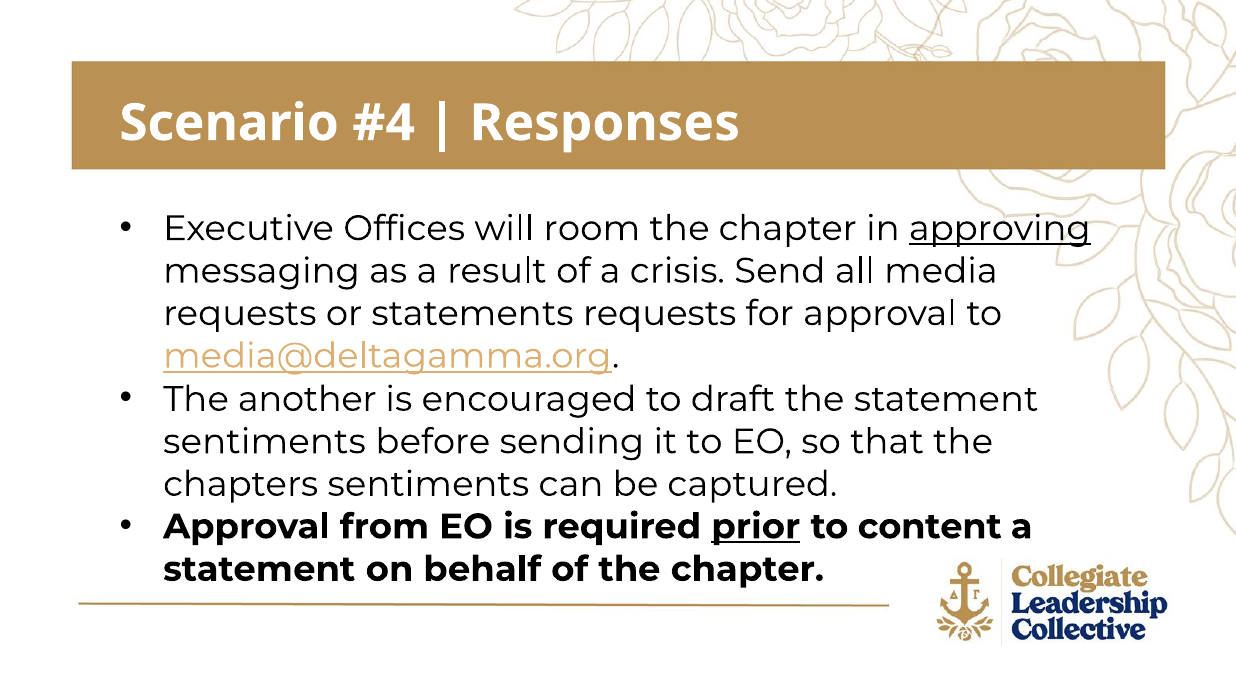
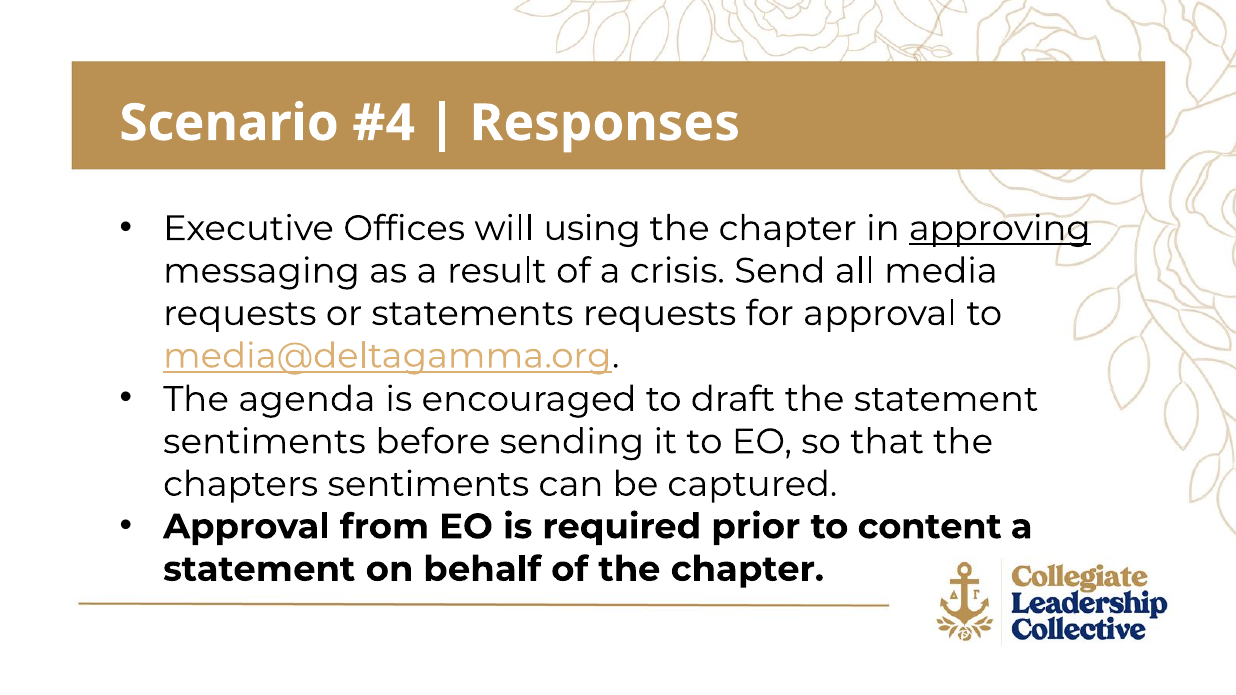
room: room -> using (592, 228)
another: another -> agenda (307, 399)
prior underline: present -> none (756, 527)
